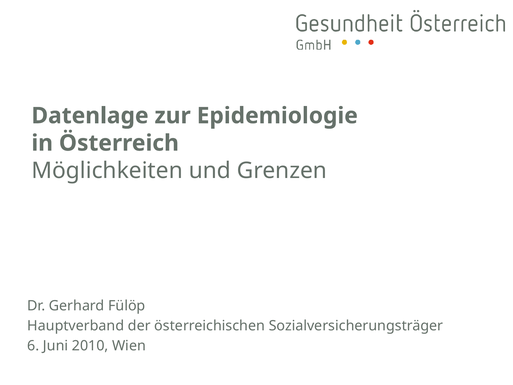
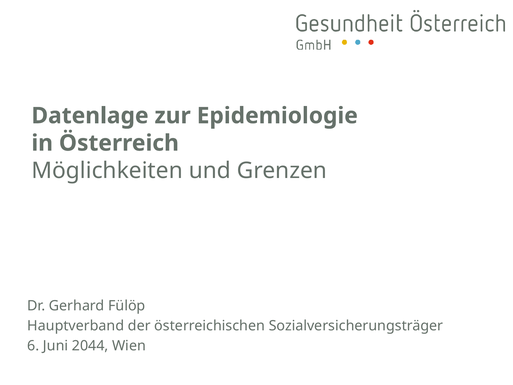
2010: 2010 -> 2044 (90, 345)
